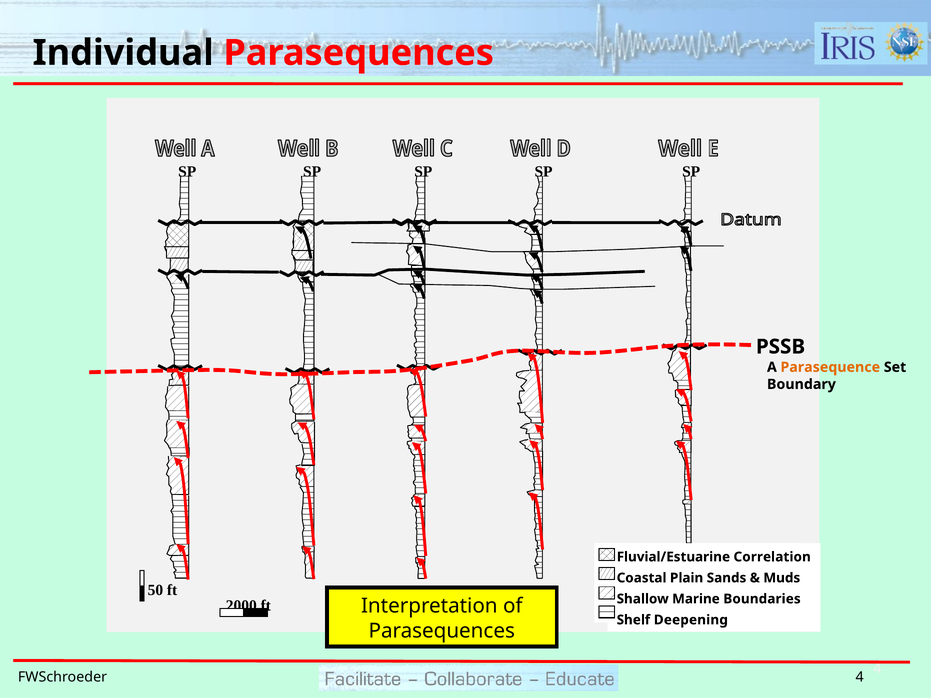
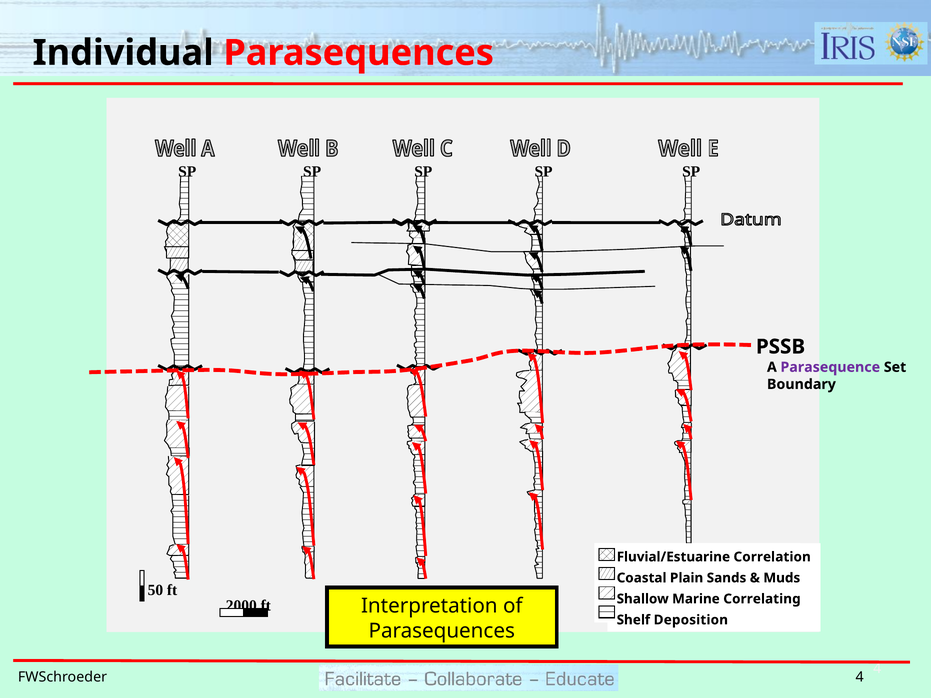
Parasequence colour: orange -> purple (830, 367)
Boundaries: Boundaries -> Correlating (762, 599)
Deepening: Deepening -> Deposition (691, 620)
